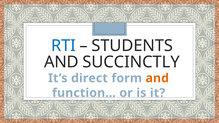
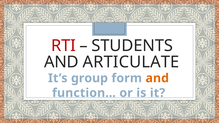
RTI colour: blue -> red (63, 46)
SUCCINCTLY: SUCCINCTLY -> ARTICULATE (131, 62)
direct: direct -> group (89, 78)
